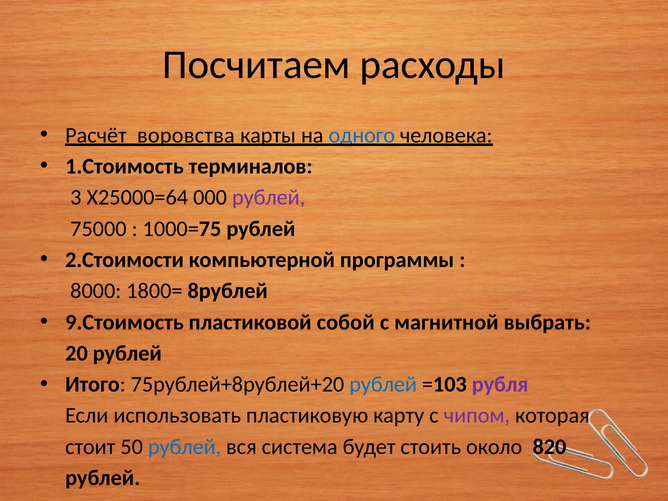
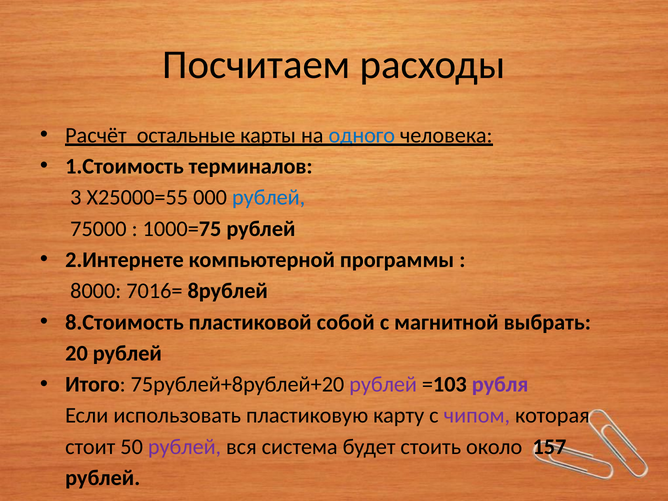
воровства: воровства -> остальные (186, 135)
Х25000=64: Х25000=64 -> Х25000=55 (137, 197)
рублей colour: purple -> blue (269, 197)
2.Стоимости: 2.Стоимости -> 2.Интернете (124, 260)
1800=: 1800= -> 7016= (154, 291)
9.Стоимость: 9.Стоимость -> 8.Стоимость (124, 322)
рублей colour: blue -> purple (383, 384)
рублей colour: blue -> purple (185, 447)
820: 820 -> 157 (549, 447)
